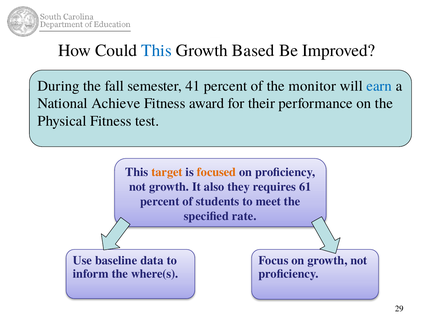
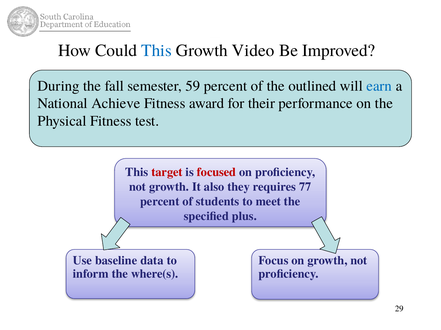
Based: Based -> Video (253, 51)
41: 41 -> 59 (193, 86)
monitor: monitor -> outlined (312, 86)
target colour: orange -> red (167, 173)
focused colour: orange -> red (216, 173)
61: 61 -> 77 (305, 187)
rate: rate -> plus (244, 217)
